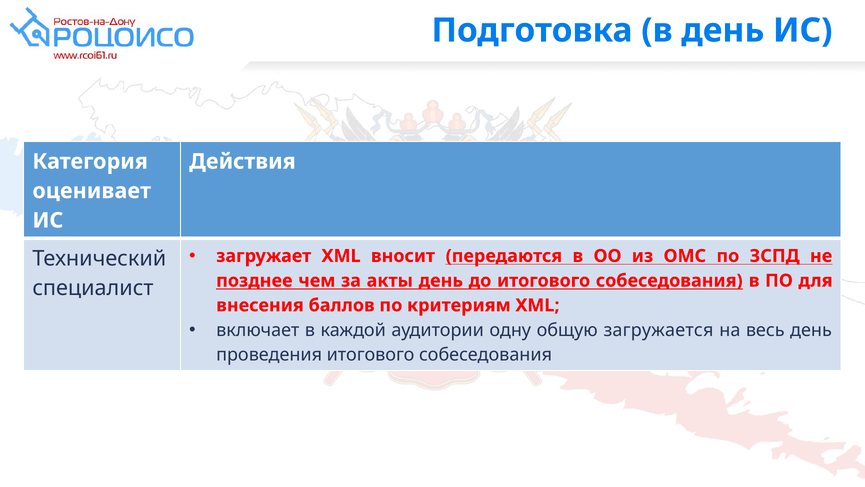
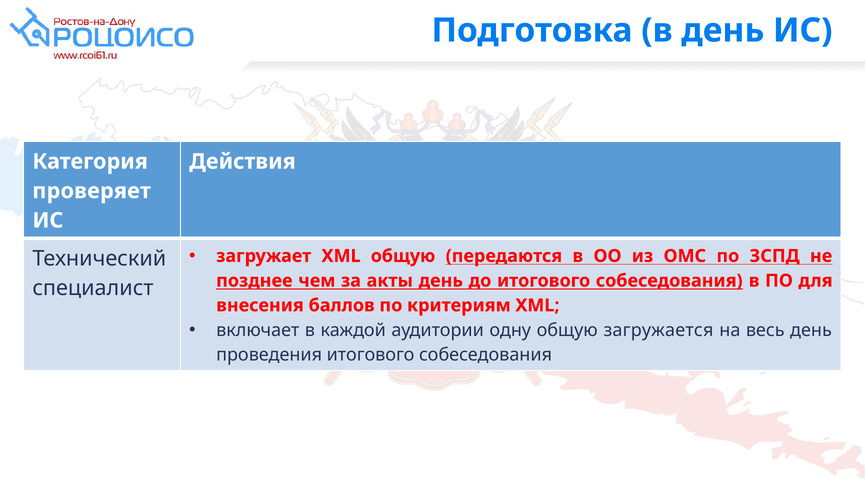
оценивает: оценивает -> проверяет (92, 191)
XML вносит: вносит -> общую (403, 256)
